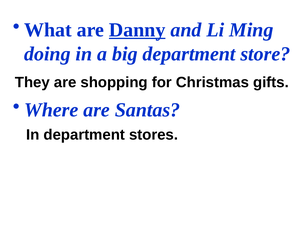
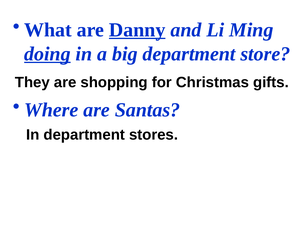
doing underline: none -> present (47, 54)
